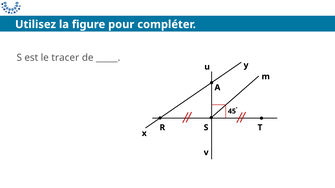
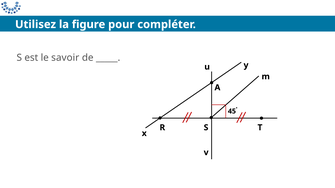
tracer: tracer -> savoir (65, 58)
